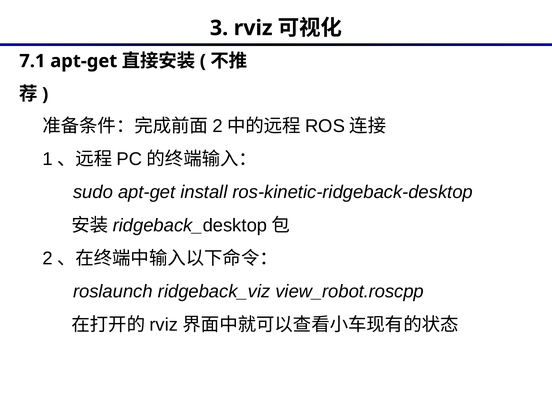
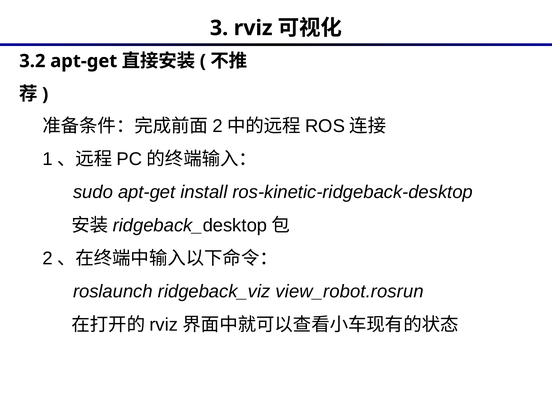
7.1: 7.1 -> 3.2 (32, 61)
view_robot.roscpp: view_robot.roscpp -> view_robot.rosrun (350, 292)
